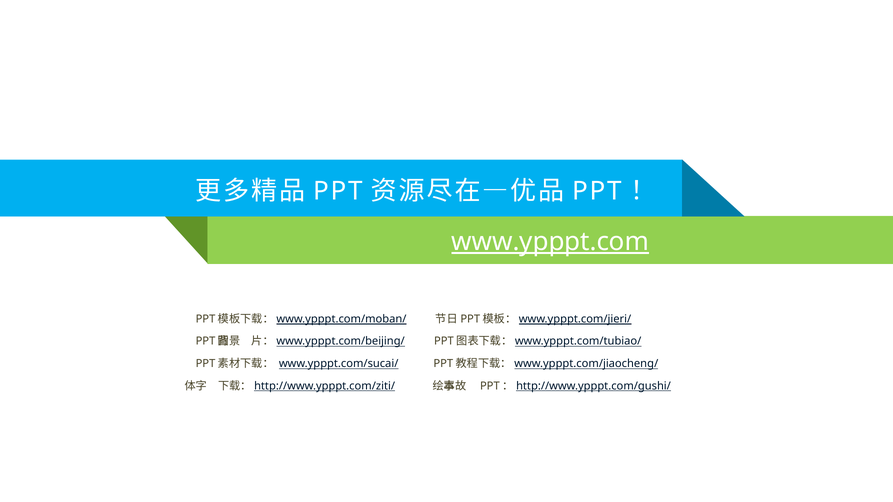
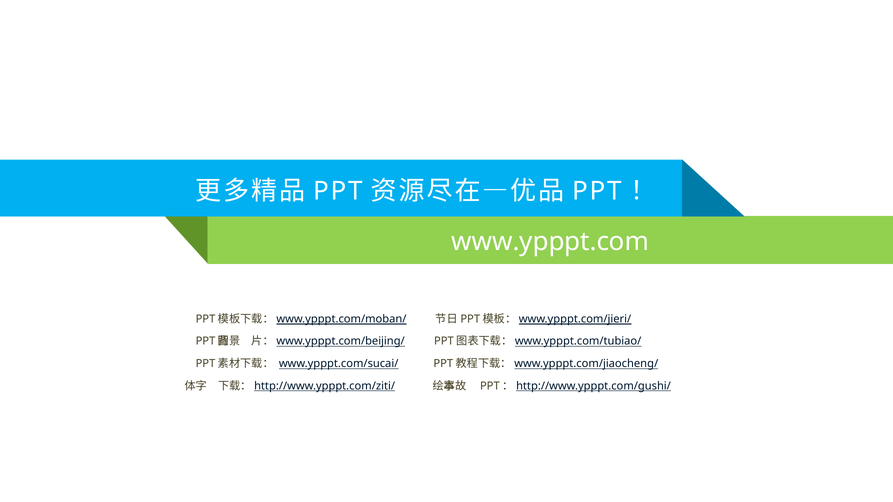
www.ypppt.com underline: present -> none (550, 242)
